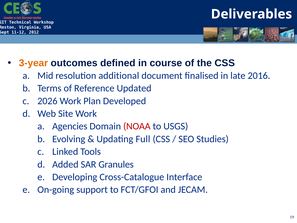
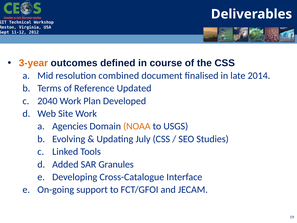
additional: additional -> combined (119, 76)
2016: 2016 -> 2014 (259, 76)
2026: 2026 -> 2040 (47, 101)
NOAA colour: red -> orange (137, 126)
Full: Full -> July (143, 139)
